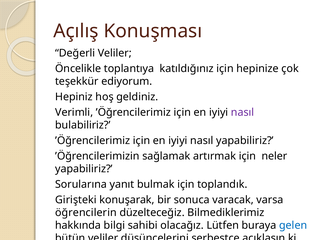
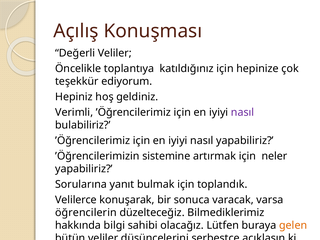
sağlamak: sağlamak -> sistemine (166, 156)
Girişteki: Girişteki -> Velilerce (76, 200)
gelen colour: blue -> orange (293, 225)
